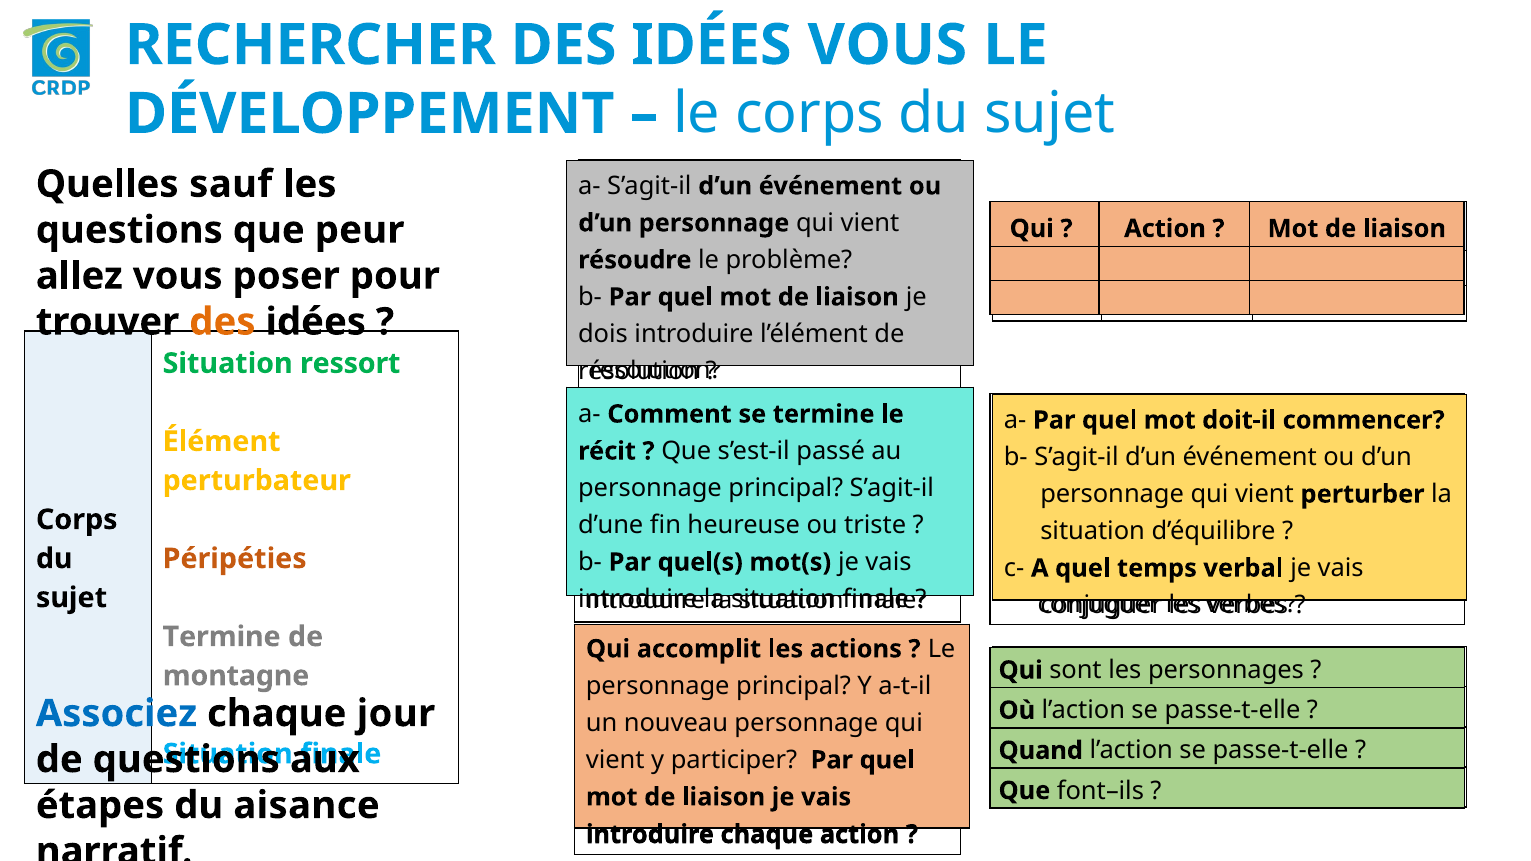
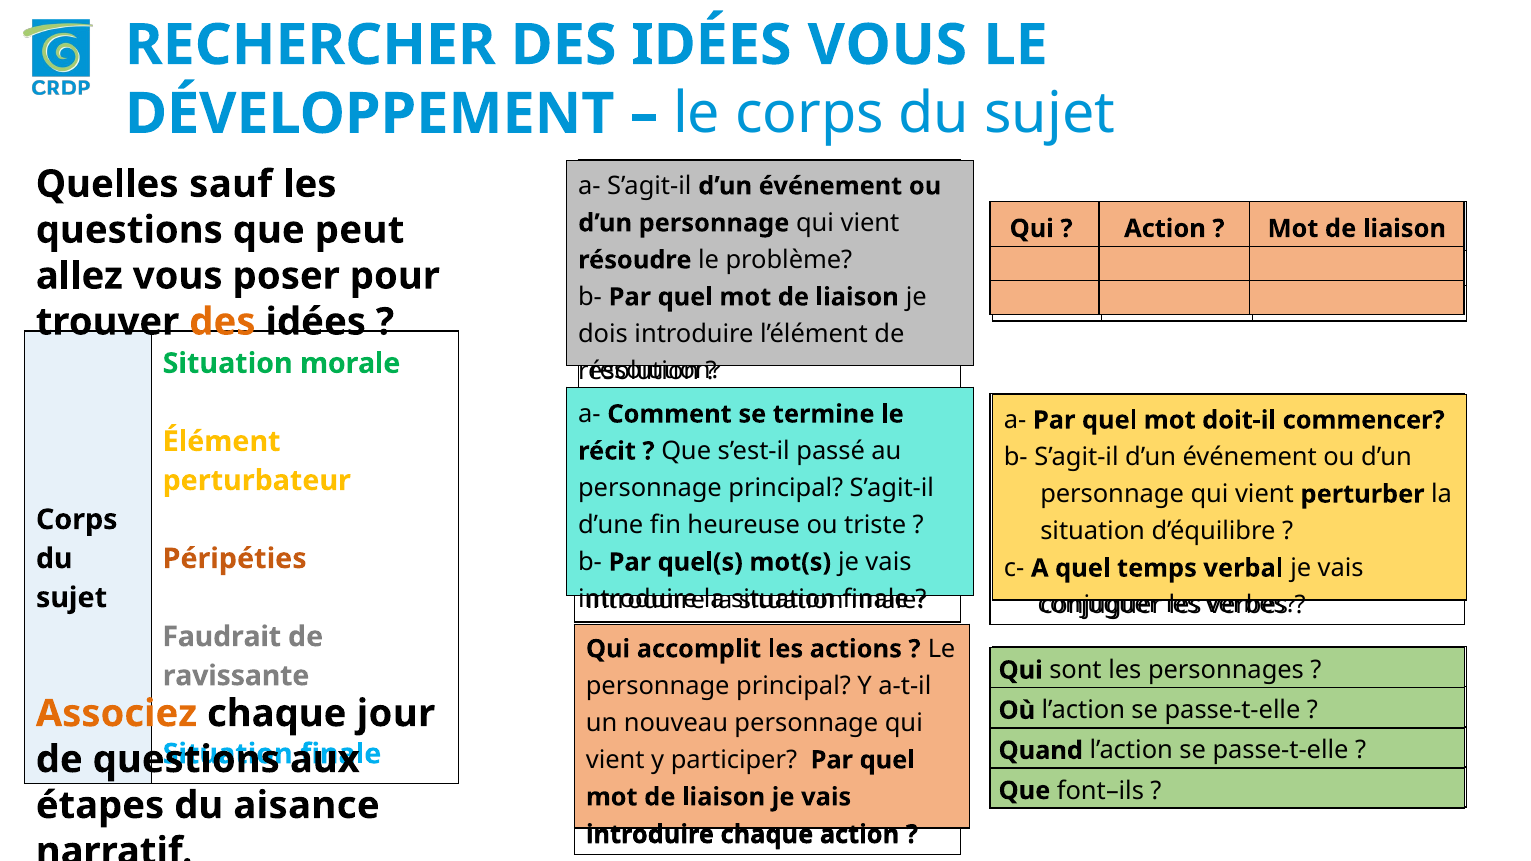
peur: peur -> peut (360, 230)
ressort: ressort -> morale (350, 363)
Termine: Termine -> Faudrait (222, 637)
montagne: montagne -> ravissante (236, 676)
Associez colour: blue -> orange (116, 714)
